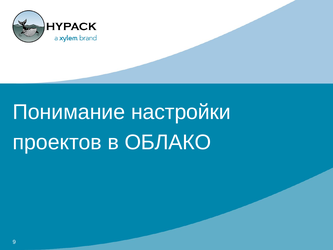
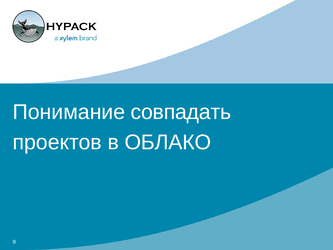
настройки: настройки -> совпадать (181, 112)
